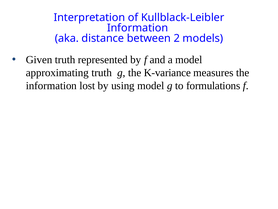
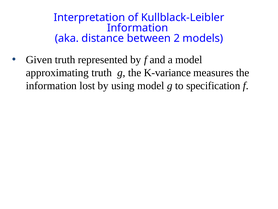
formulations: formulations -> specification (213, 86)
